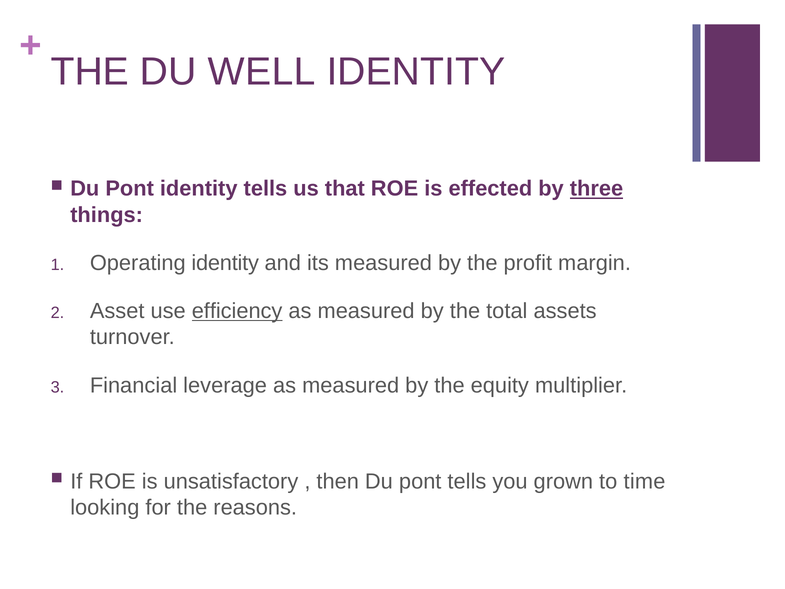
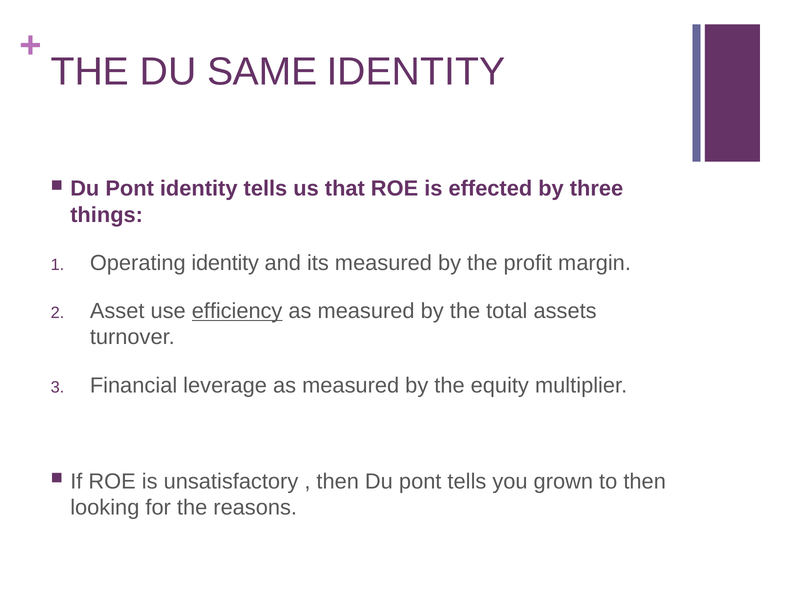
WELL: WELL -> SAME (262, 72)
three underline: present -> none (596, 189)
to time: time -> then (645, 481)
